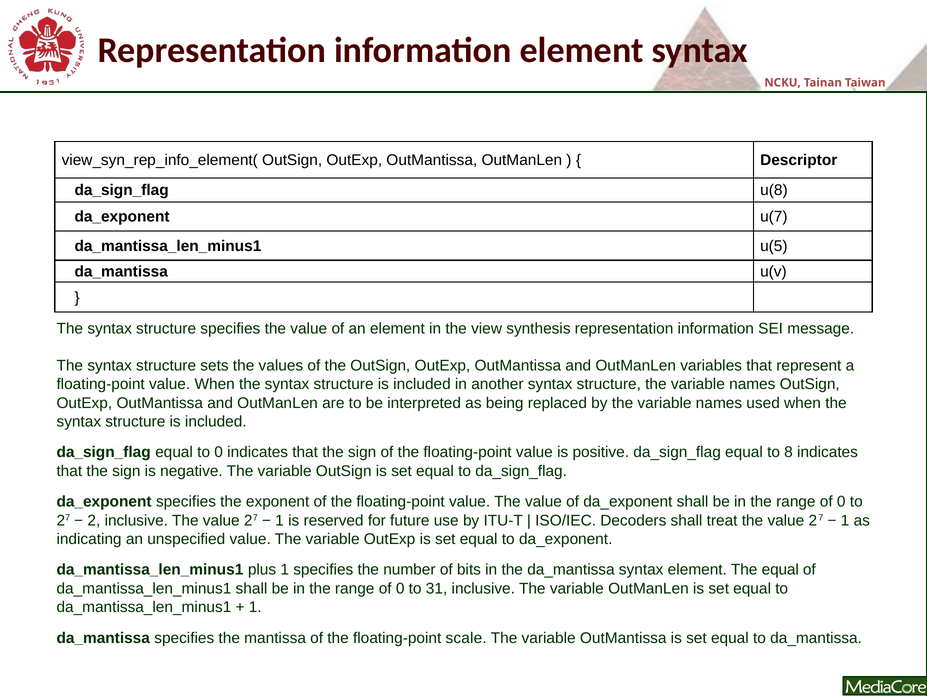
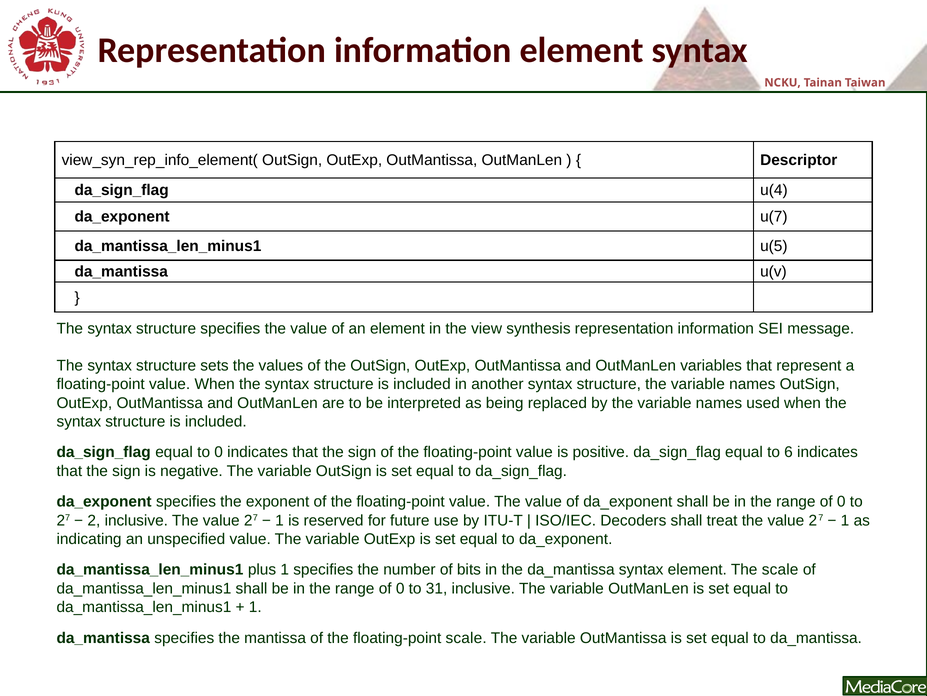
u(8: u(8 -> u(4 (774, 190)
8: 8 -> 6 (789, 452)
The equal: equal -> scale (780, 569)
